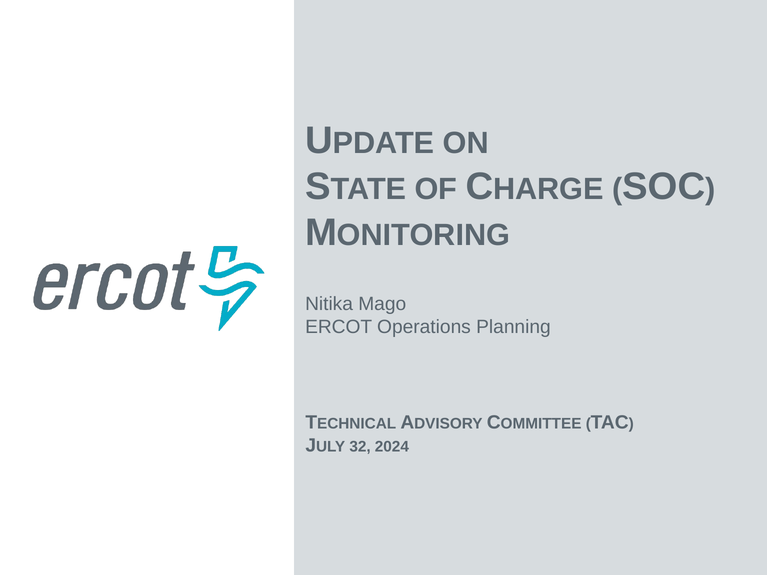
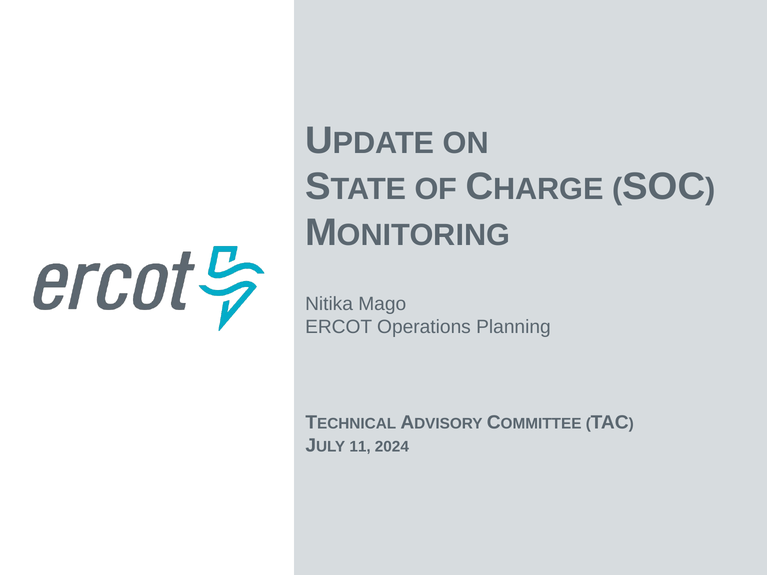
32: 32 -> 11 (360, 447)
